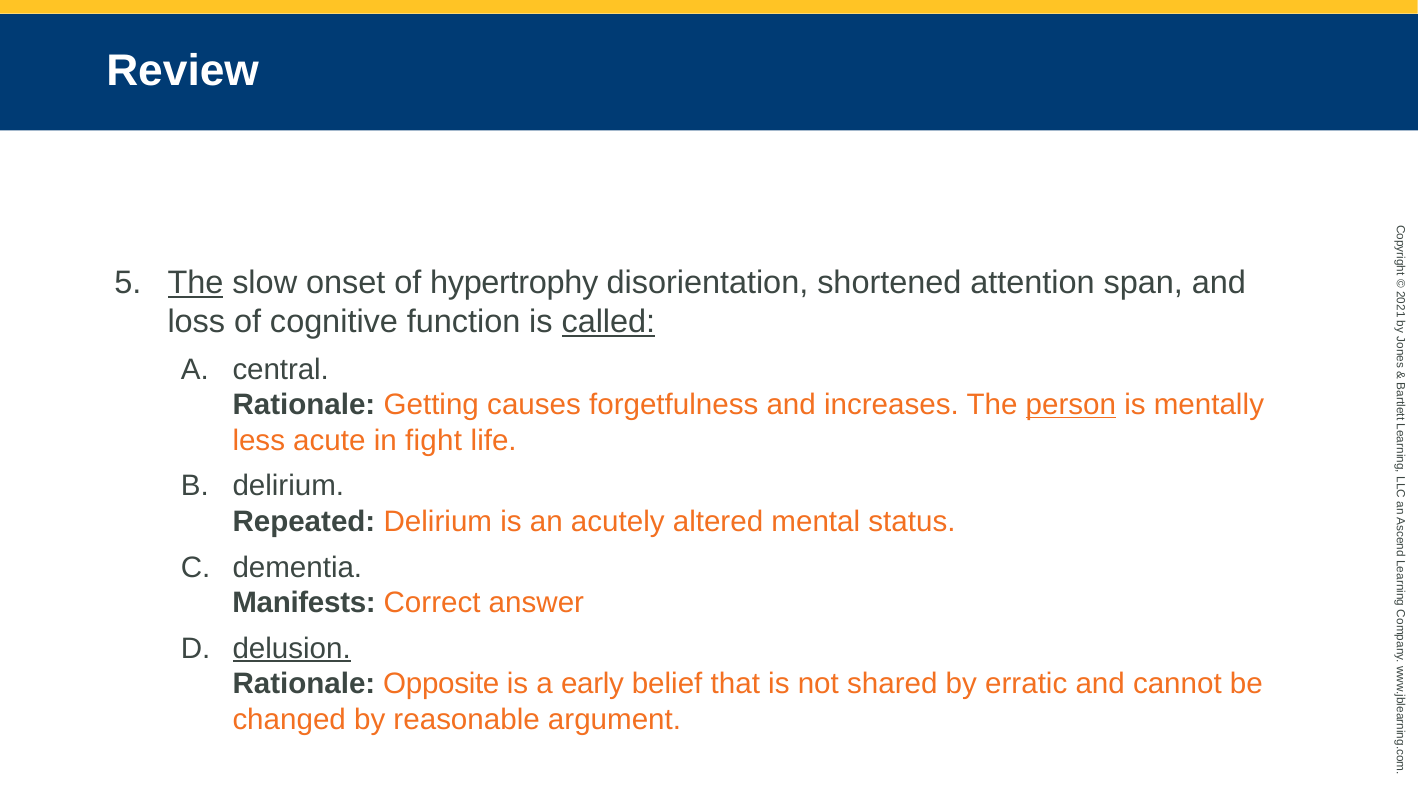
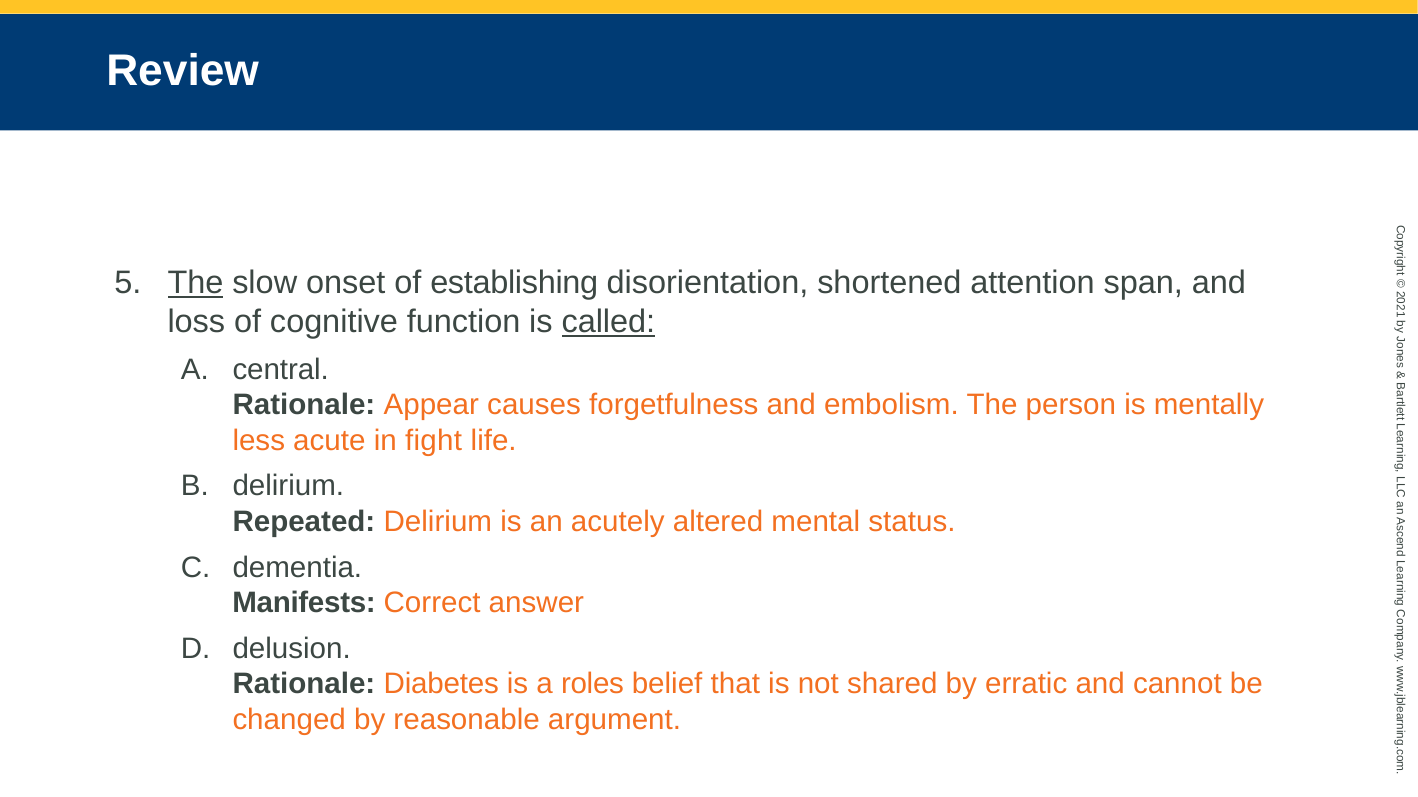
hypertrophy: hypertrophy -> establishing (514, 283)
Getting: Getting -> Appear (431, 405)
increases: increases -> embolism (891, 405)
person underline: present -> none (1071, 405)
delusion underline: present -> none (292, 649)
Opposite: Opposite -> Diabetes (441, 684)
early: early -> roles (592, 684)
